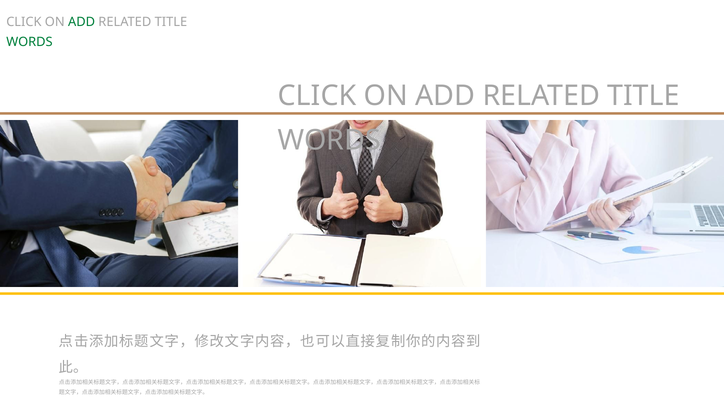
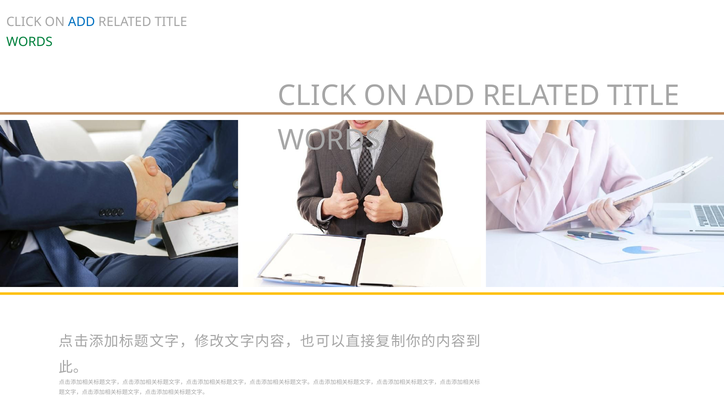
ADD colour: green -> blue (82, 22)
